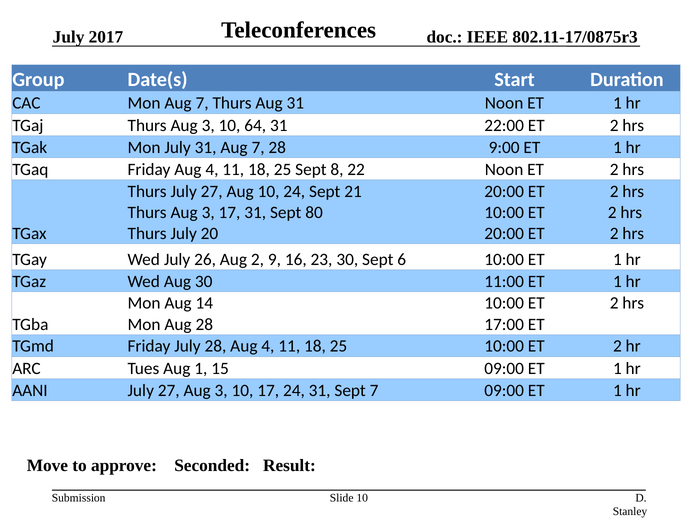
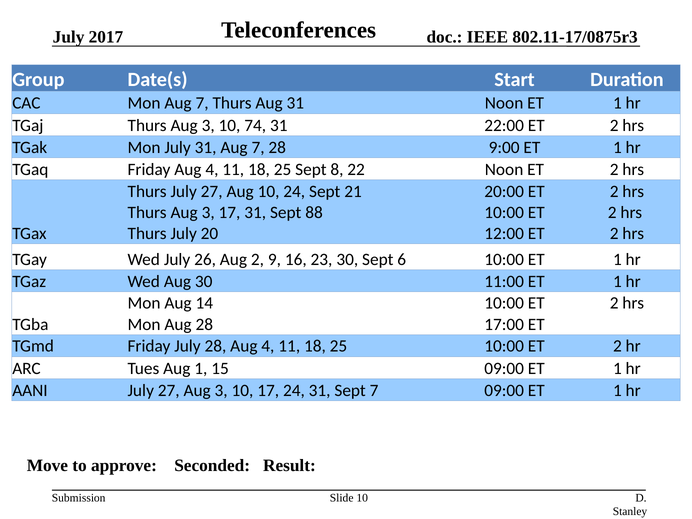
64: 64 -> 74 (255, 125)
80: 80 -> 88 (314, 212)
20:00: 20:00 -> 12:00 (504, 234)
